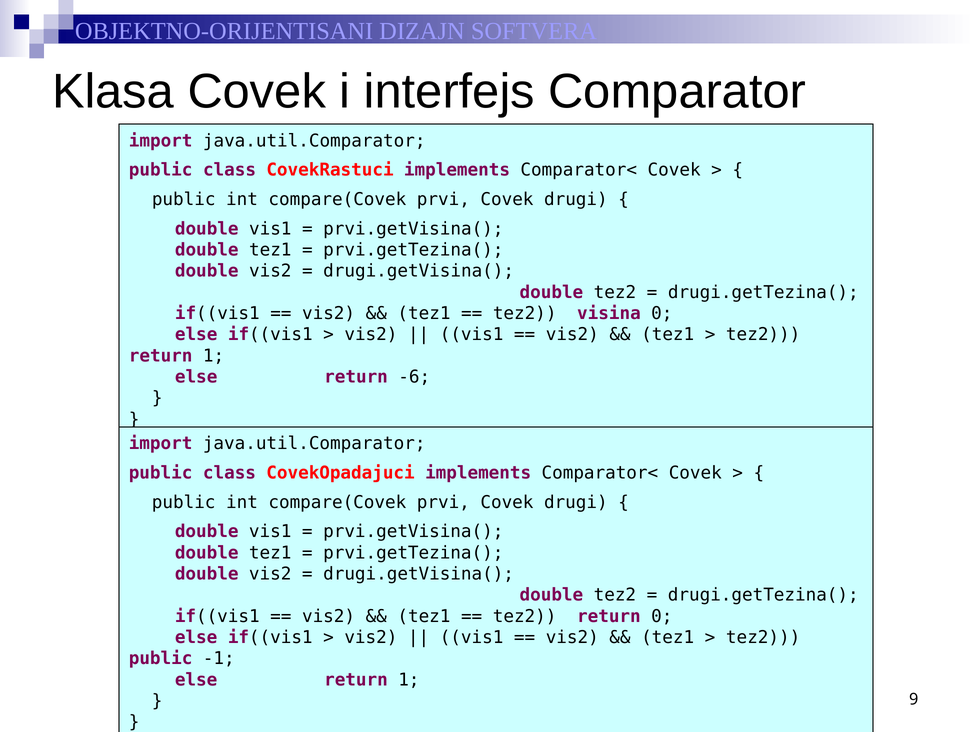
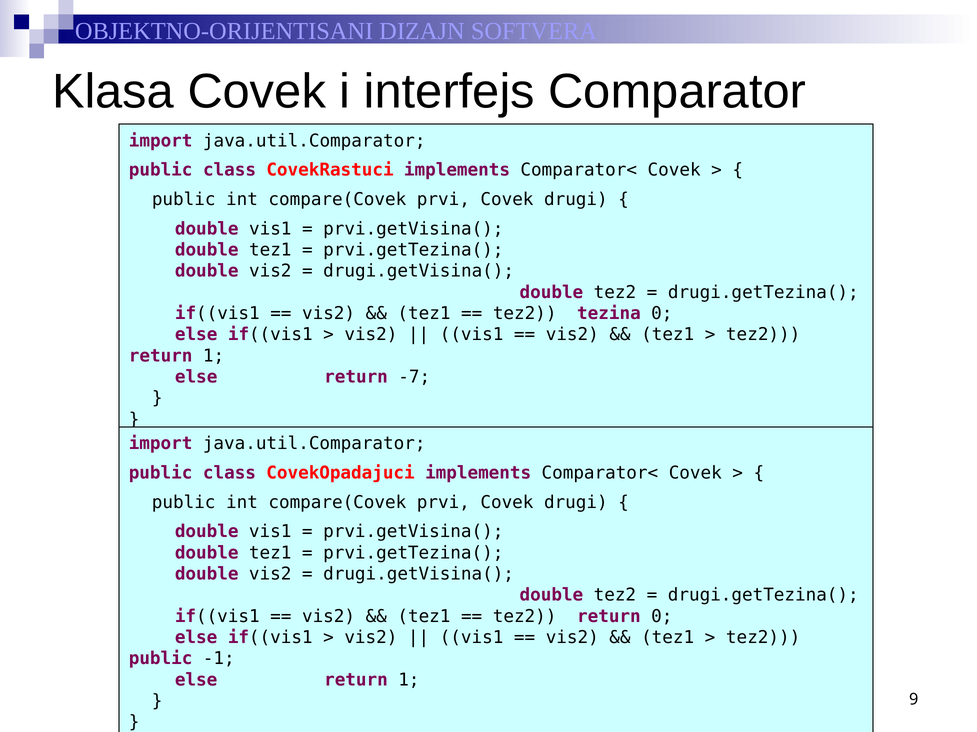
visina: visina -> tezina (609, 314)
-6: -6 -> -7 (414, 377)
